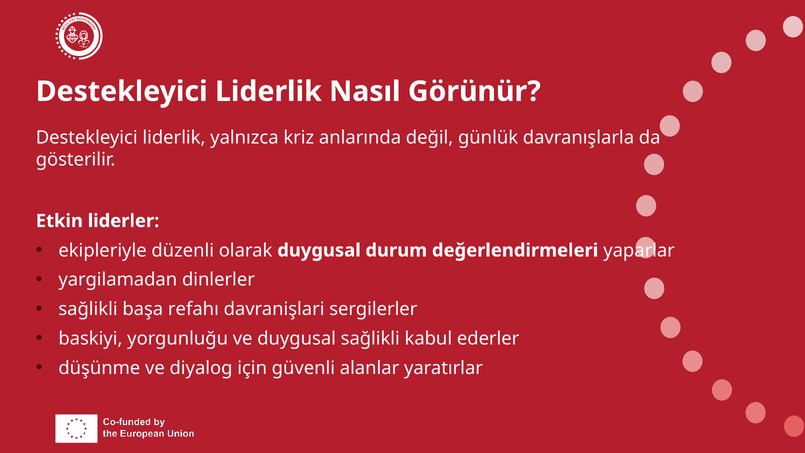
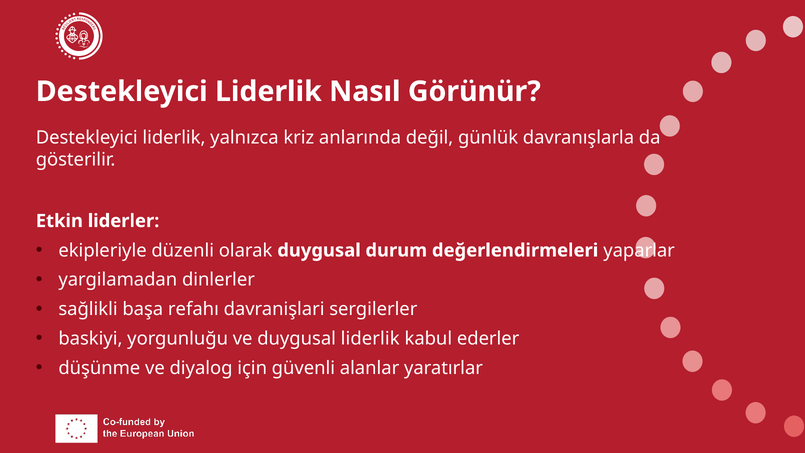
duygusal sağlikli: sağlikli -> liderlik (370, 339)
